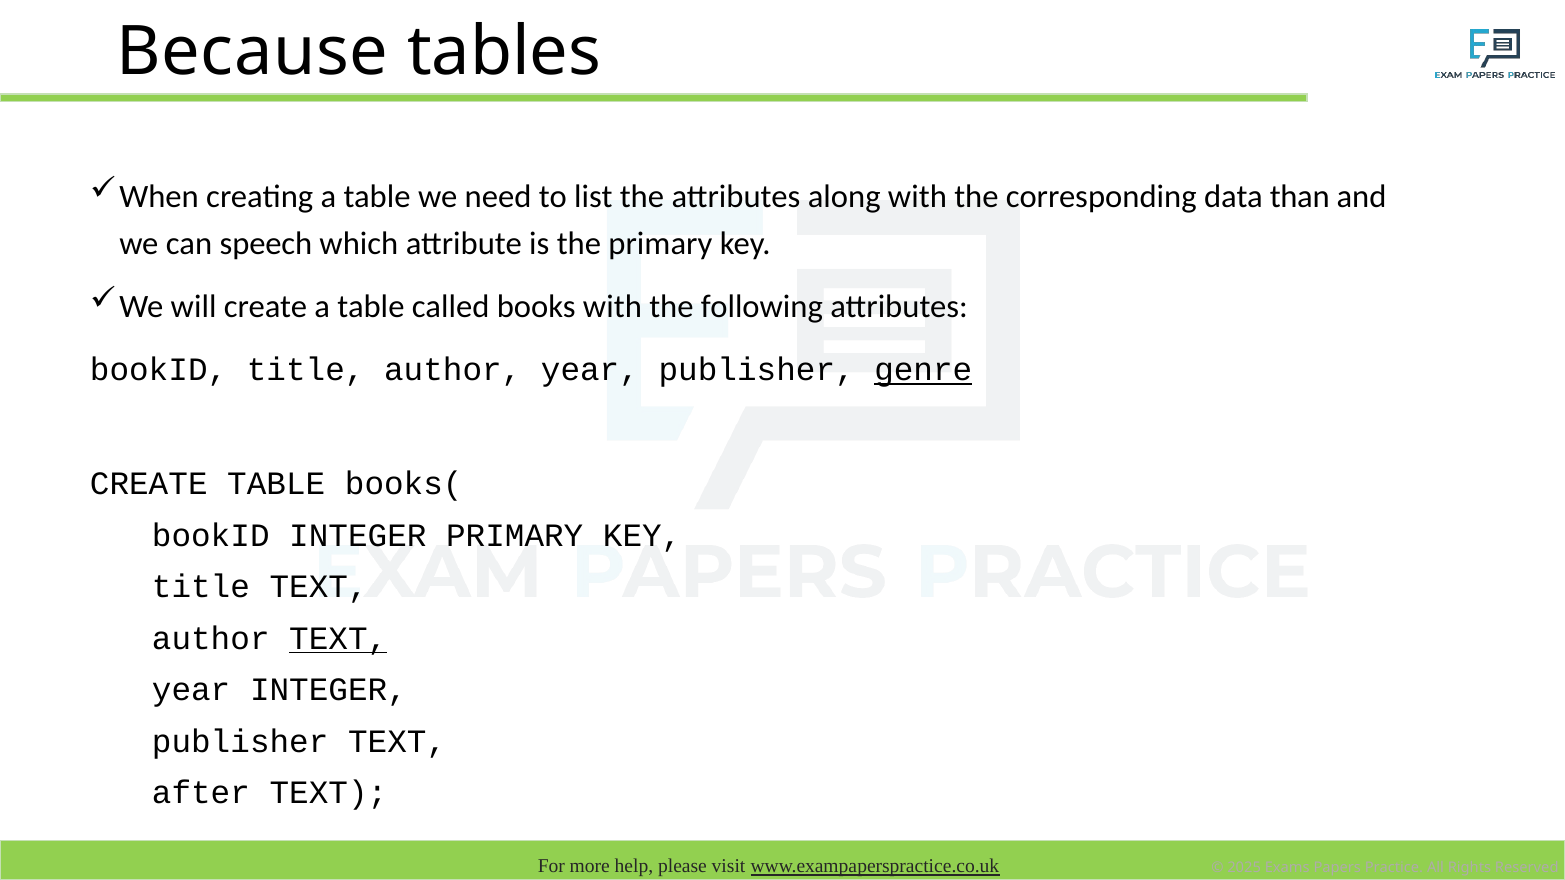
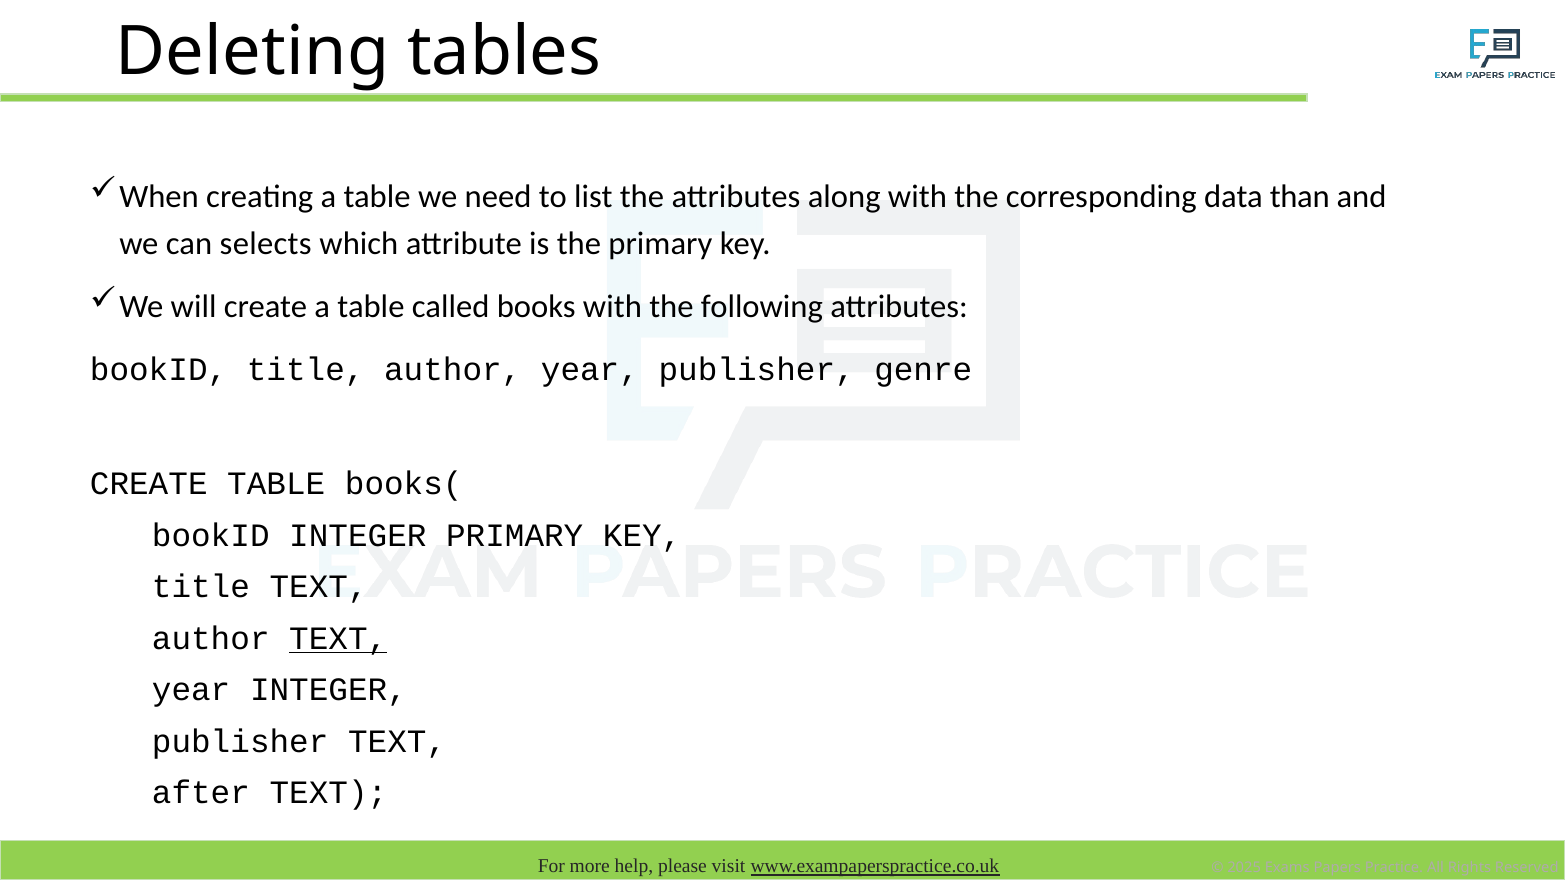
Because: Because -> Deleting (252, 52)
speech: speech -> selects (266, 243)
genre underline: present -> none (923, 370)
